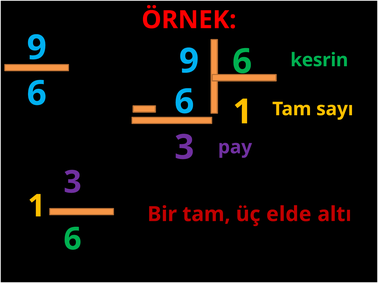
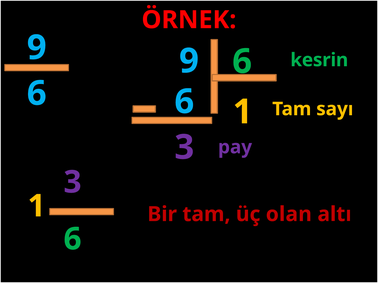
elde: elde -> olan (289, 215)
